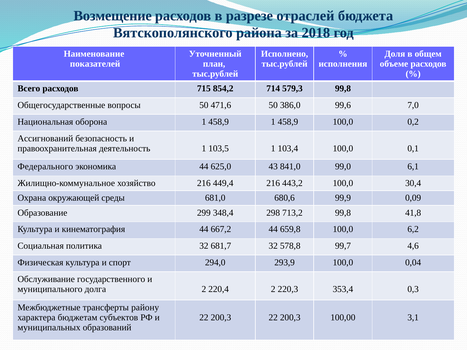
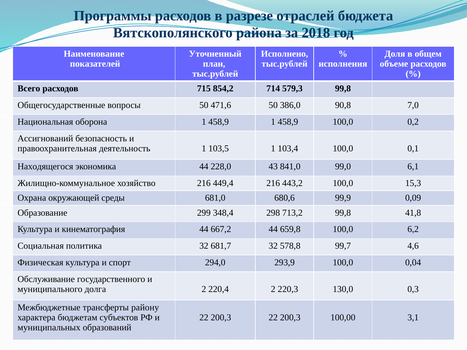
Возмещение: Возмещение -> Программы (113, 16)
99,6: 99,6 -> 90,8 (343, 105)
Федерального: Федерального -> Находящегося (45, 167)
625,0: 625,0 -> 228,0 (221, 167)
30,4: 30,4 -> 15,3 (413, 183)
353,4: 353,4 -> 130,0 (343, 289)
